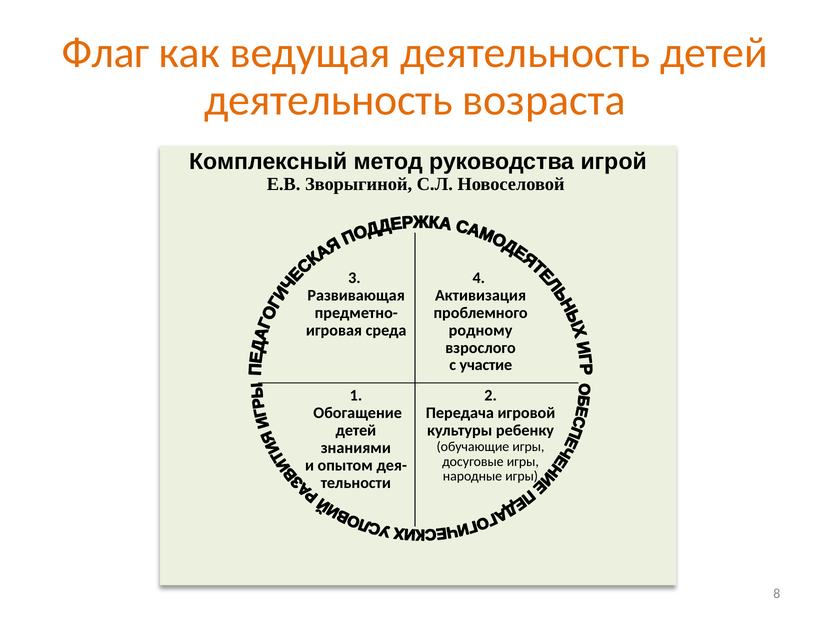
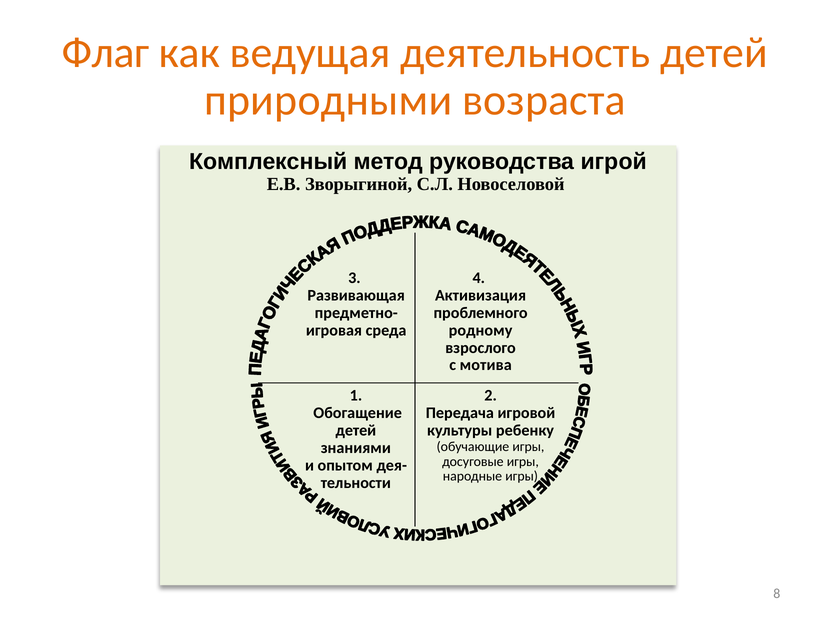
деятельность: деятельность -> природными (328, 100)
участие: участие -> мотива (486, 365)
